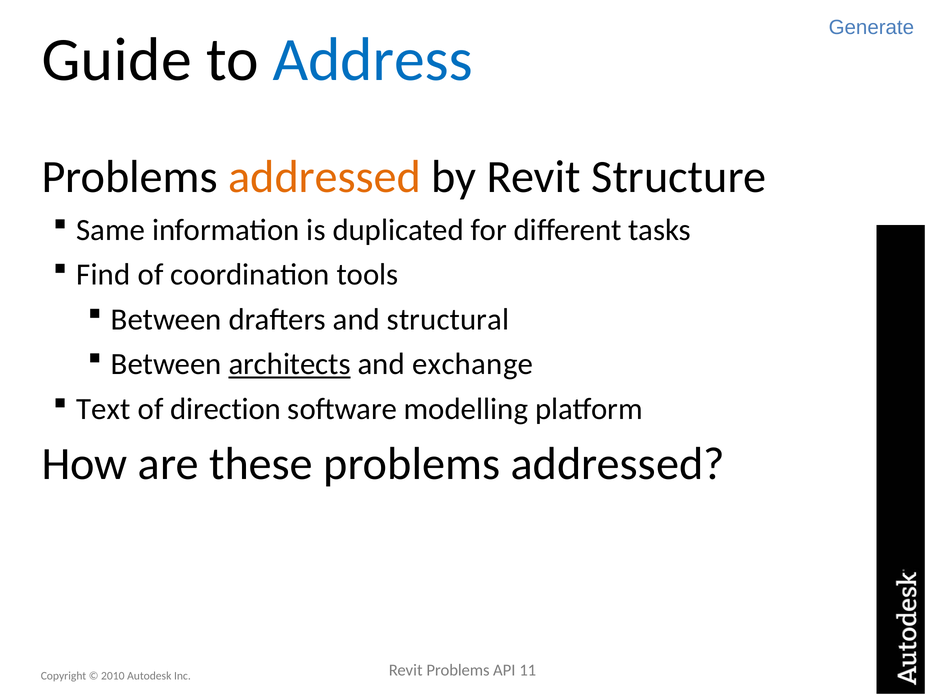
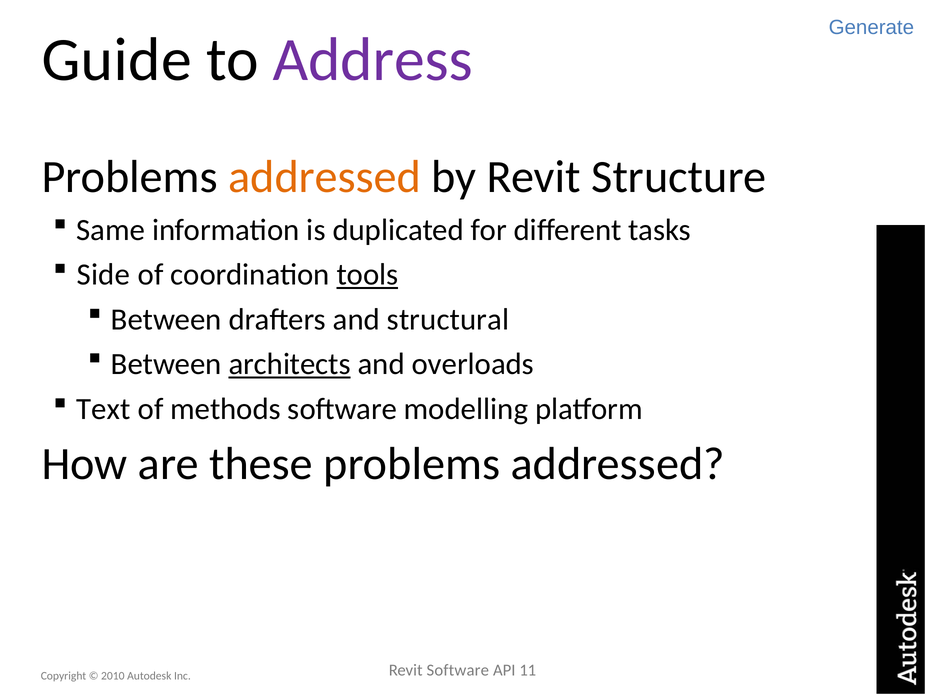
Address colour: blue -> purple (373, 60)
Find: Find -> Side (103, 275)
tools underline: none -> present (367, 275)
exchange: exchange -> overloads (473, 364)
direction: direction -> methods (226, 409)
Revit Problems: Problems -> Software (458, 670)
